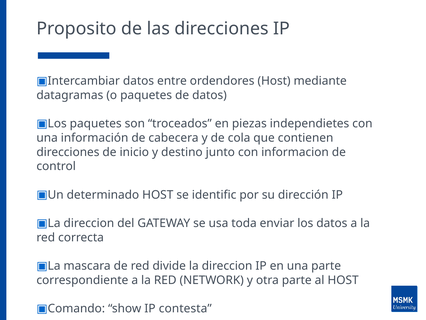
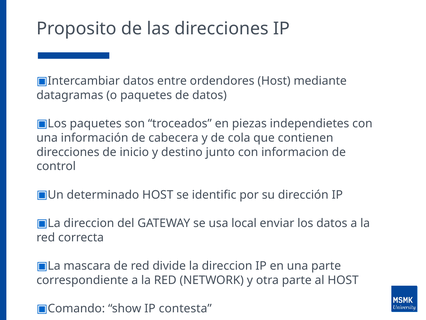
toda: toda -> local (244, 223)
